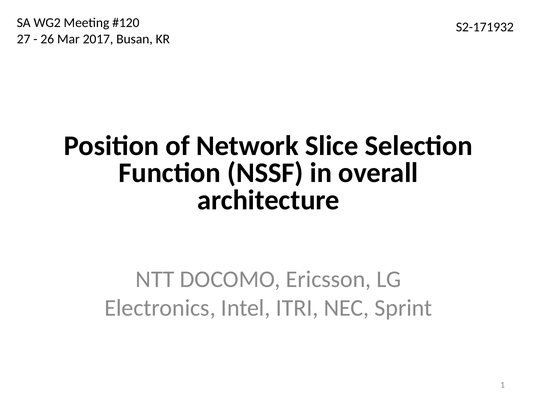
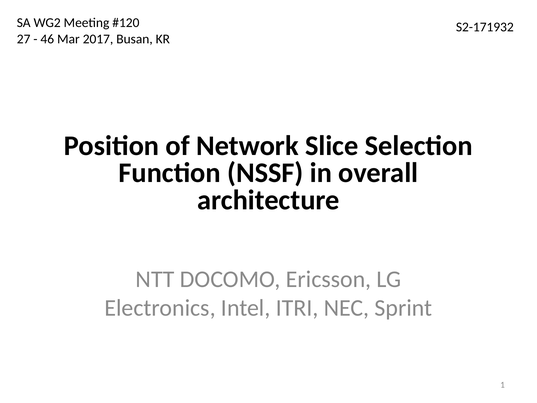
26: 26 -> 46 (47, 39)
